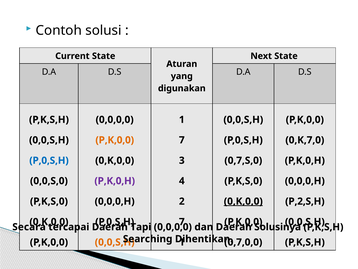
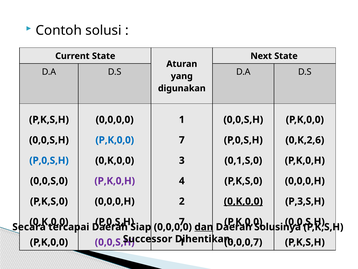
P,K,0,0 colour: orange -> blue (115, 140)
0,K,7,0: 0,K,7,0 -> 0,K,2,6 (305, 140)
0,7,S,0: 0,7,S,0 -> 0,1,S,0 (243, 160)
P,2,S,H: P,2,S,H -> P,3,S,H (305, 201)
Tapi: Tapi -> Siap (141, 227)
dan underline: none -> present (204, 227)
Searching: Searching -> Successor (148, 239)
0,0,S,H colour: orange -> purple (115, 242)
0,7,0,0: 0,7,0,0 -> 0,0,0,7 (243, 242)
